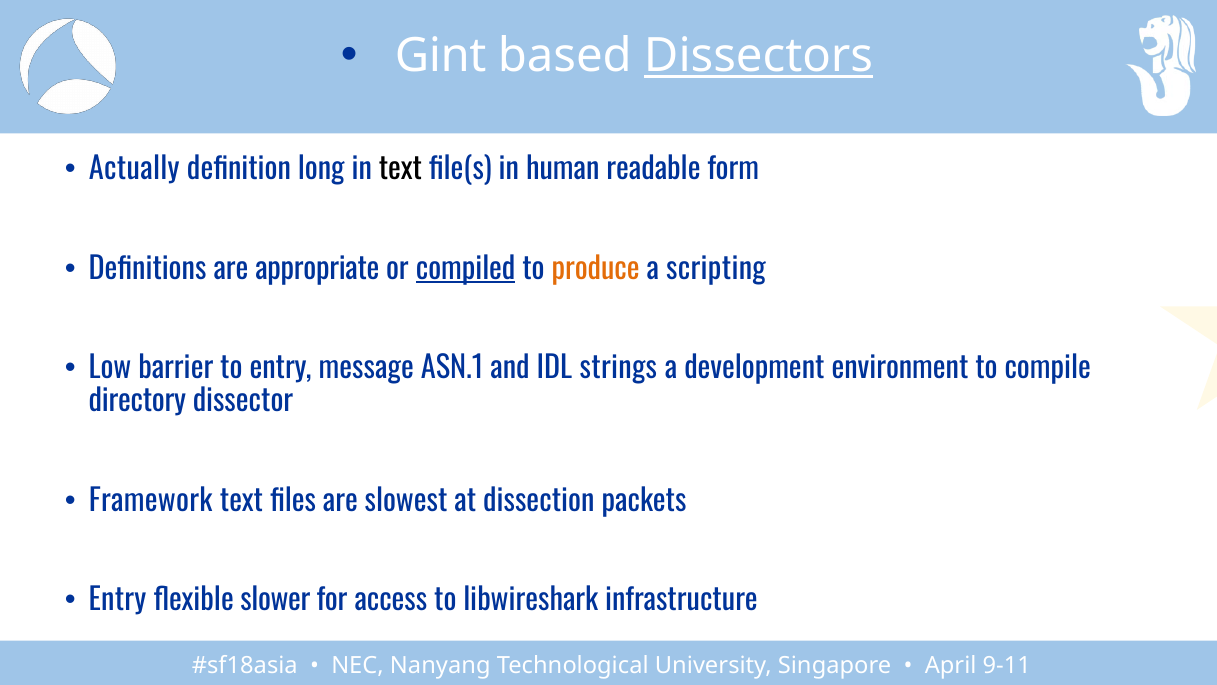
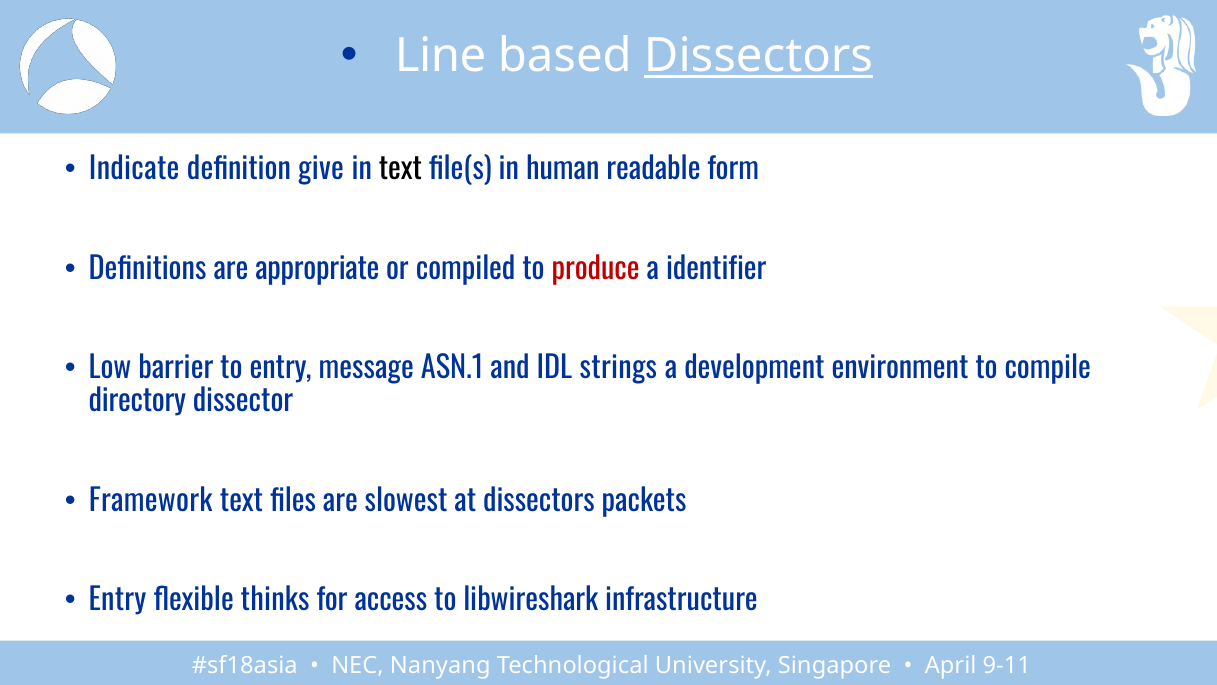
Gint: Gint -> Line (441, 56)
Actually: Actually -> Indicate (134, 169)
long: long -> give (321, 169)
compiled underline: present -> none (466, 269)
produce colour: orange -> red (596, 269)
scripting: scripting -> identifier (716, 269)
at dissection: dissection -> dissectors (539, 501)
slower: slower -> thinks (275, 600)
